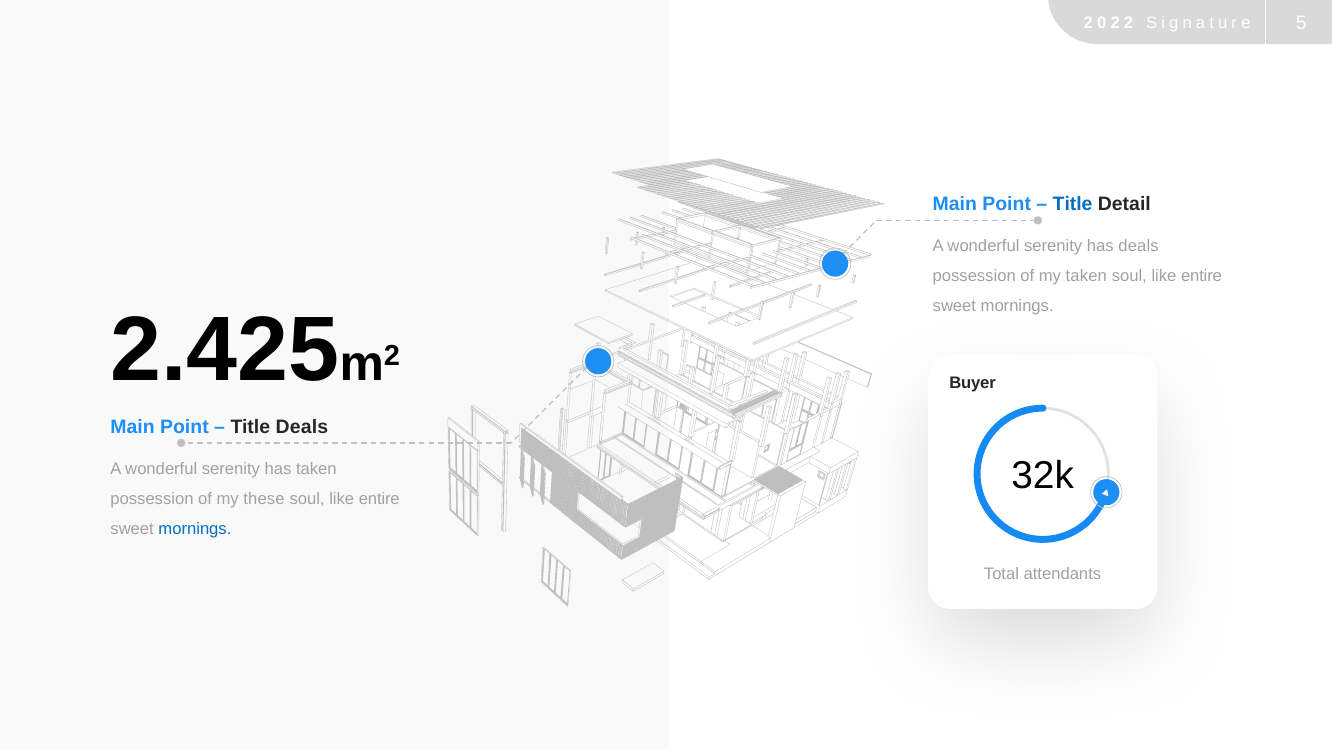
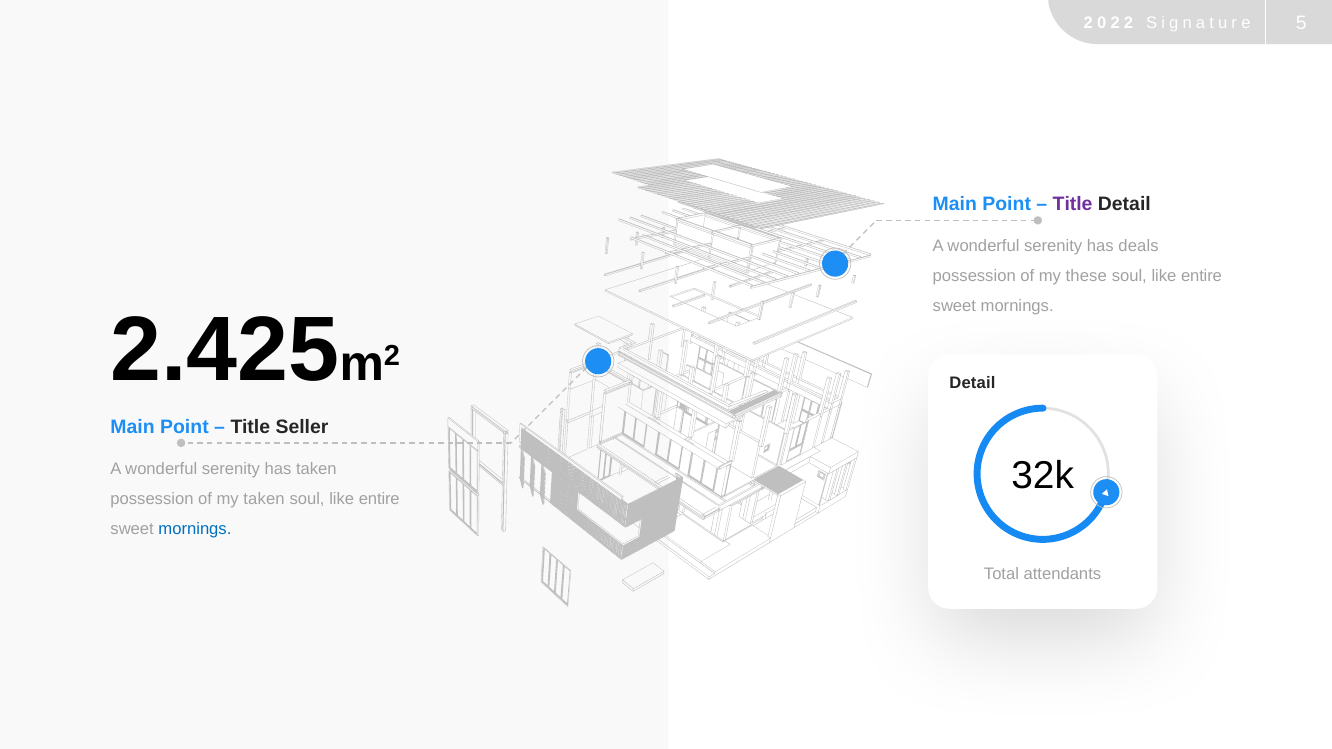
Title colour: blue -> purple (1073, 204)
my taken: taken -> these (1086, 276)
Buyer: Buyer -> Detail (972, 383)
Title Deals: Deals -> Seller (302, 427)
my these: these -> taken (264, 499)
